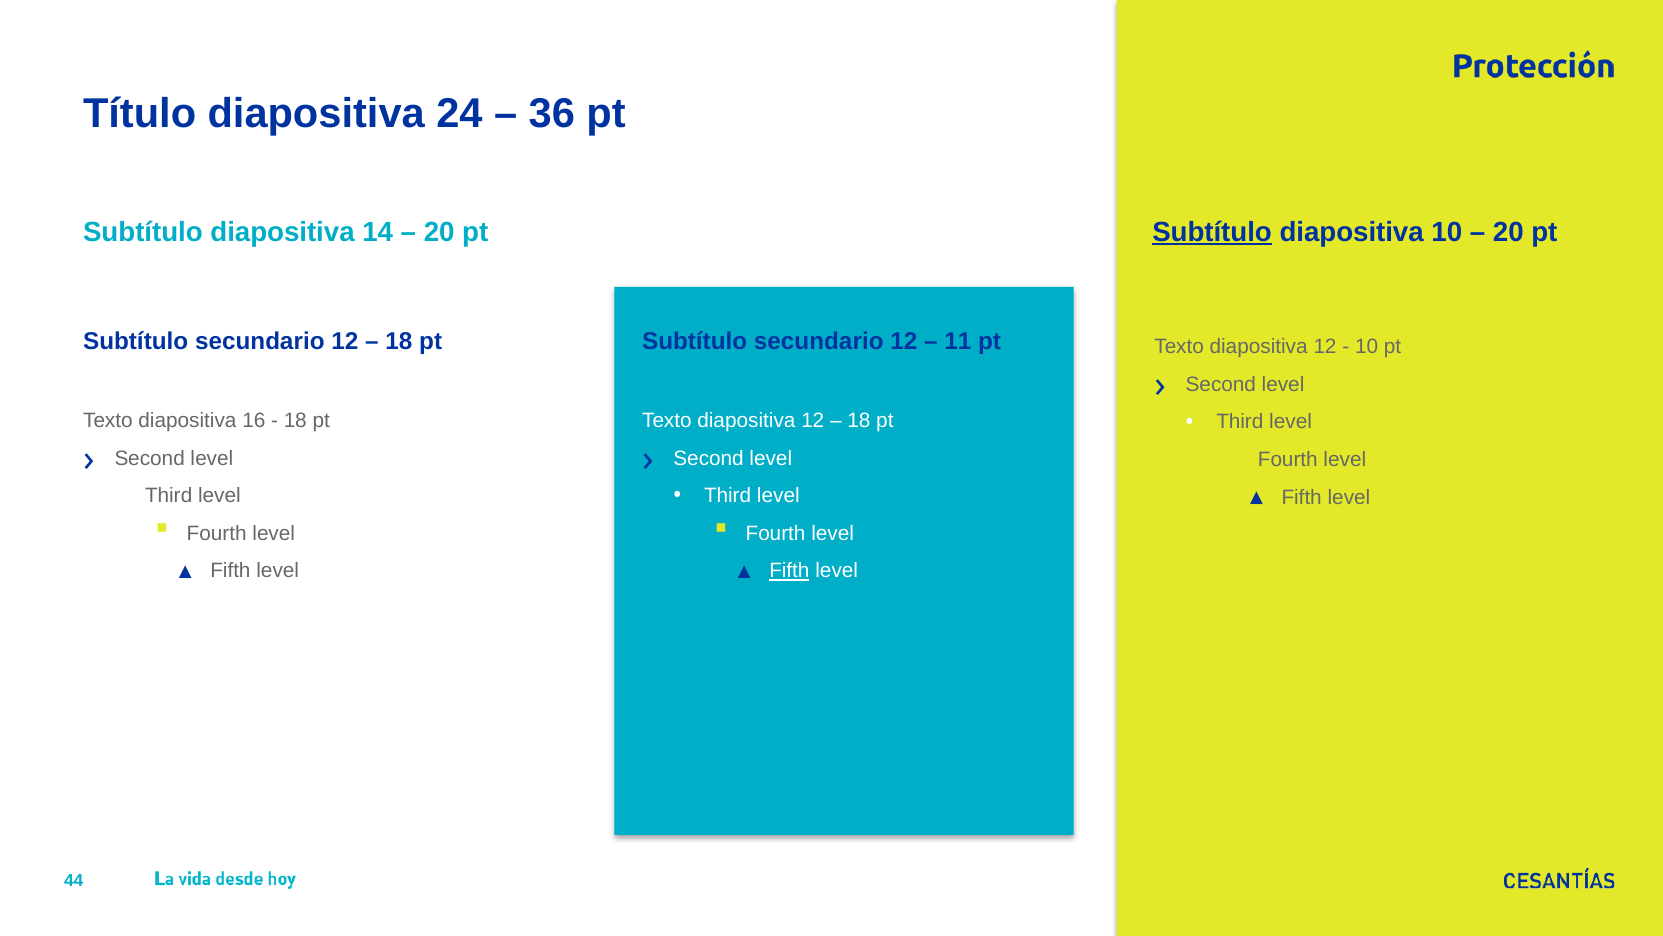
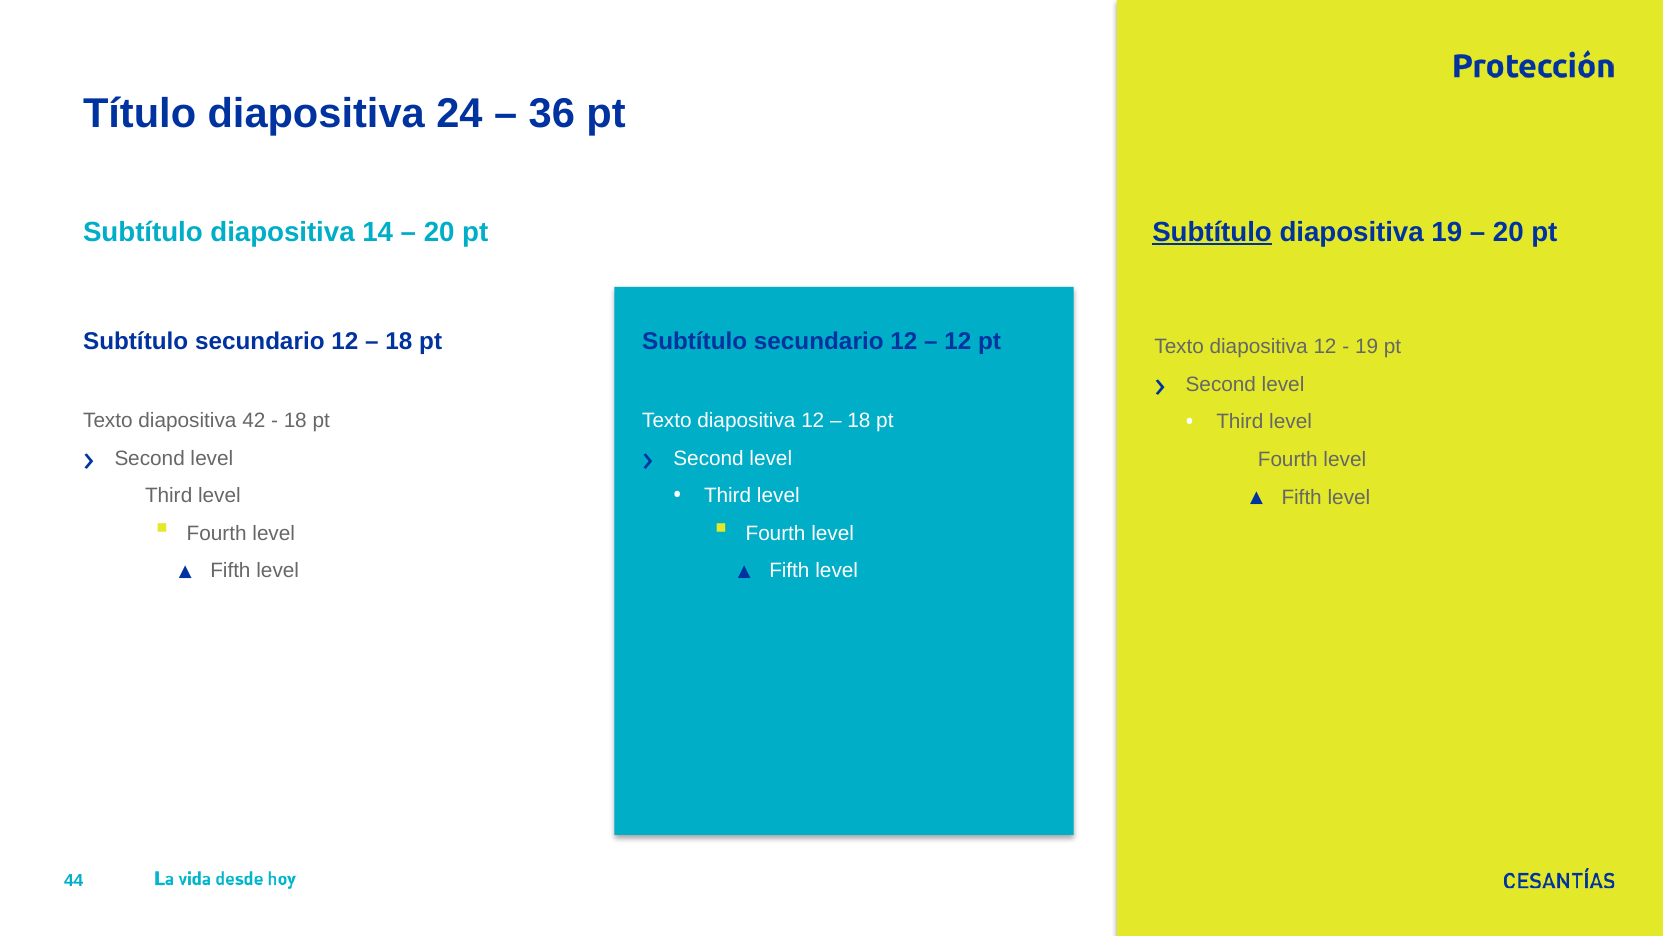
diapositiva 10: 10 -> 19 (1447, 232)
11: 11 -> 12 (958, 341)
10: 10 -> 19 (1367, 347)
16: 16 -> 42 (254, 420)
Fifth underline: present -> none (789, 571)
